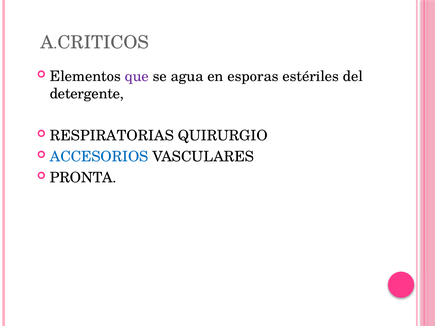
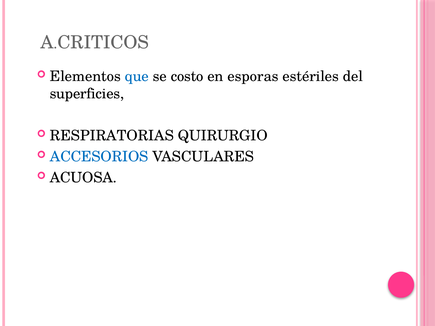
que colour: purple -> blue (137, 76)
agua: agua -> costo (187, 76)
detergente: detergente -> superficies (87, 94)
PRONTA: PRONTA -> ACUOSA (83, 178)
